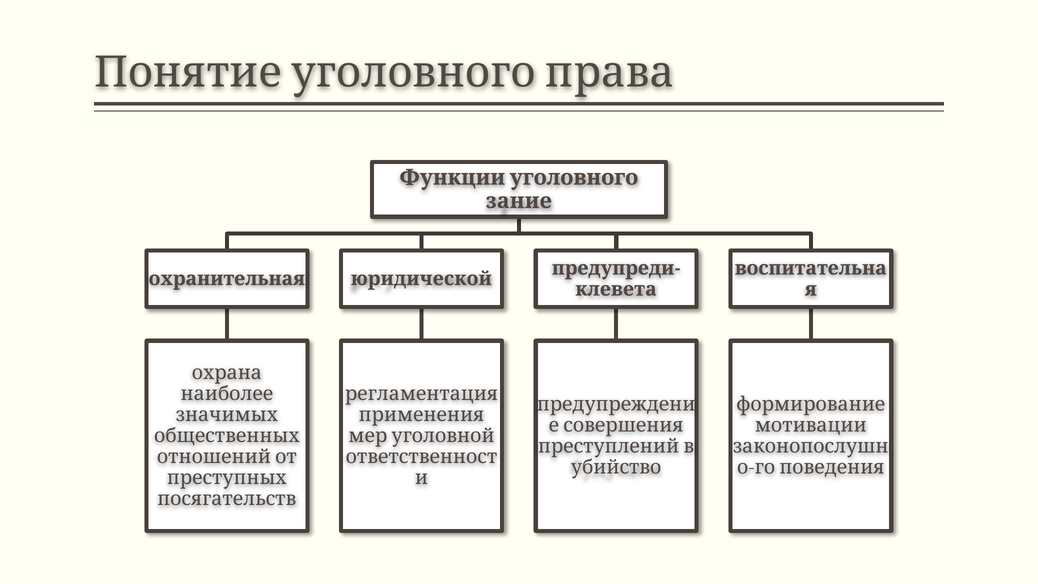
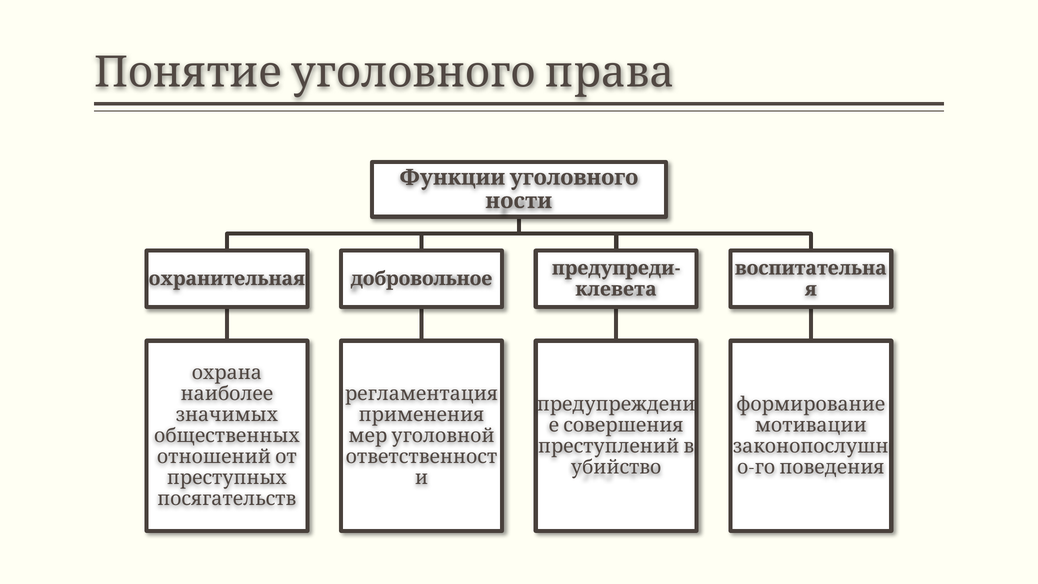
зание: зание -> ности (519, 201)
юридической: юридической -> добровольное (422, 279)
